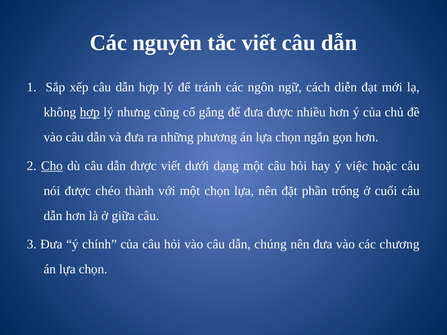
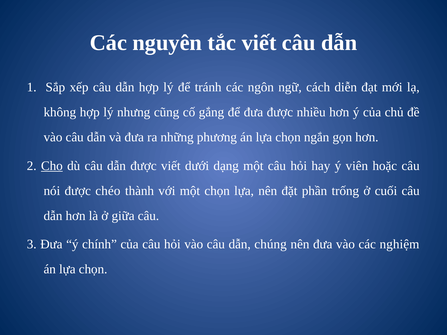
hợp underline: present -> none (90, 112)
việc: việc -> viên (357, 166)
chương: chương -> nghiệm (400, 245)
